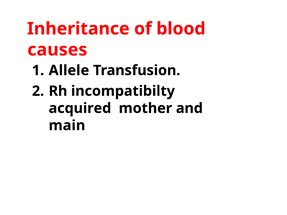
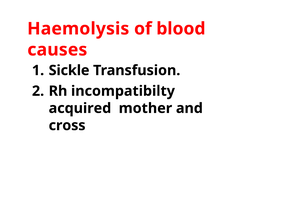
Inheritance: Inheritance -> Haemolysis (78, 29)
Allele: Allele -> Sickle (69, 70)
main: main -> cross (67, 126)
